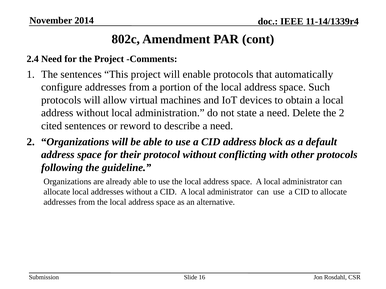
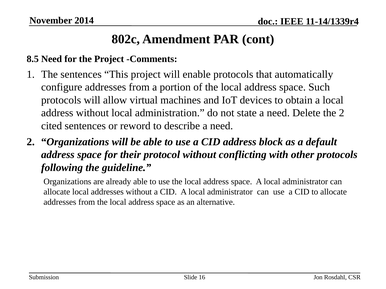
2.4: 2.4 -> 8.5 (33, 59)
